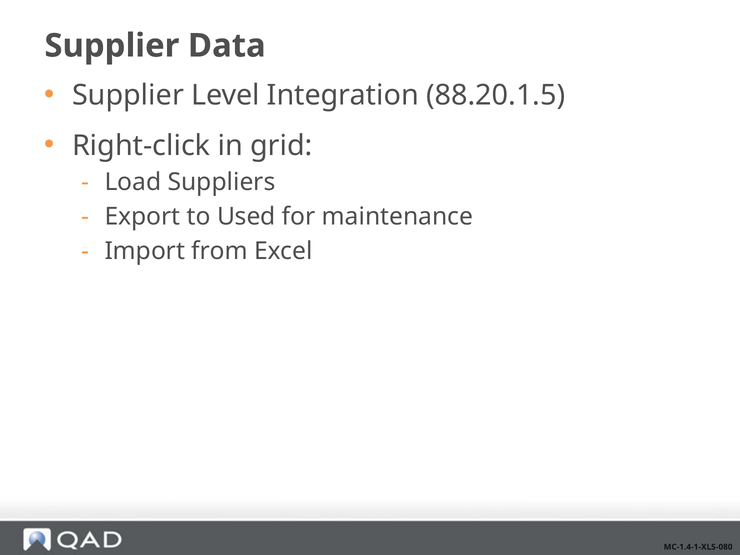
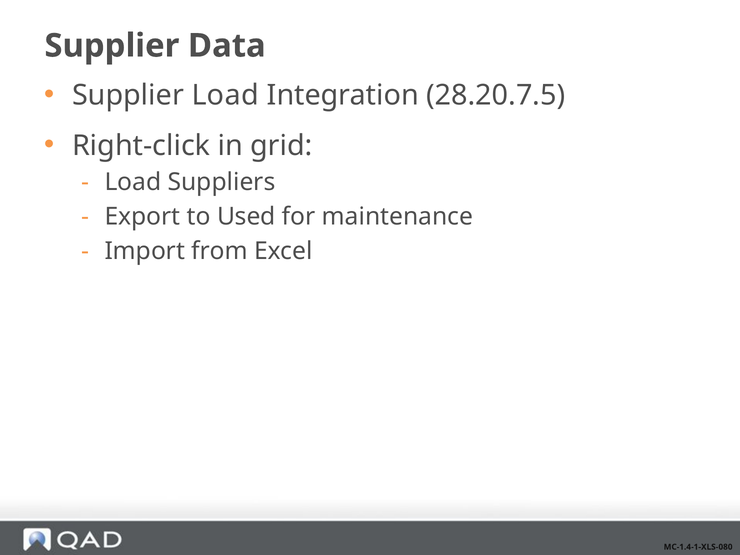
Supplier Level: Level -> Load (225, 95)
88.20.1.5: 88.20.1.5 -> 28.20.7.5 (496, 95)
